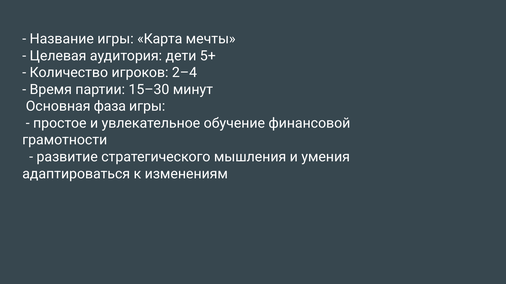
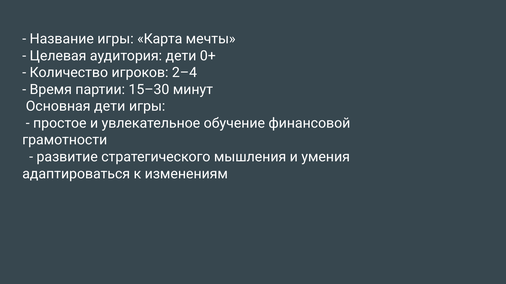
5+: 5+ -> 0+ (208, 56)
Основная фаза: фаза -> дети (110, 107)
